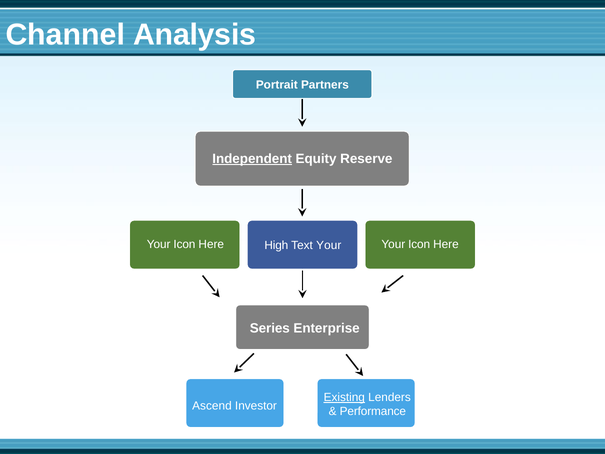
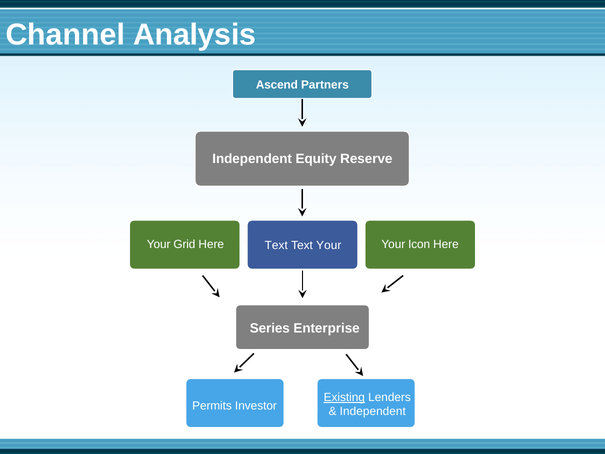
Portrait: Portrait -> Ascend (277, 85)
Independent underline: present -> none (252, 159)
Icon: Icon -> Grid (184, 244)
Here High: High -> Text (276, 245)
Ascend: Ascend -> Permits (212, 405)
Performance: Performance -> Independent (373, 411)
